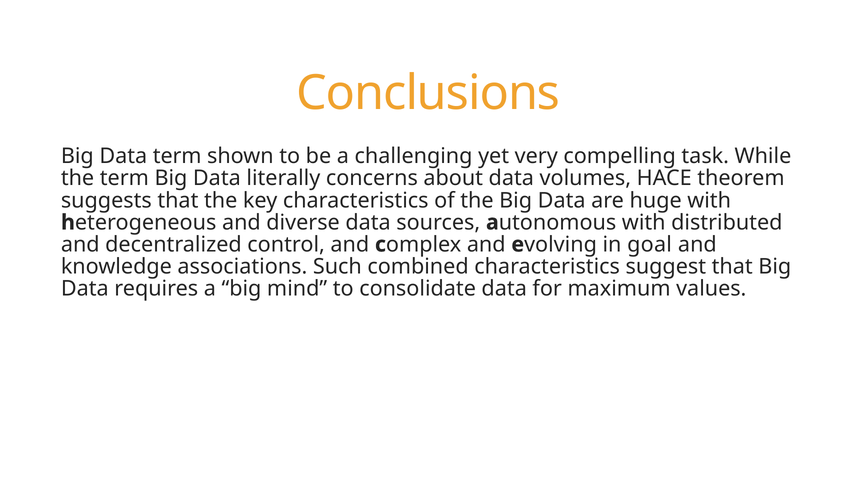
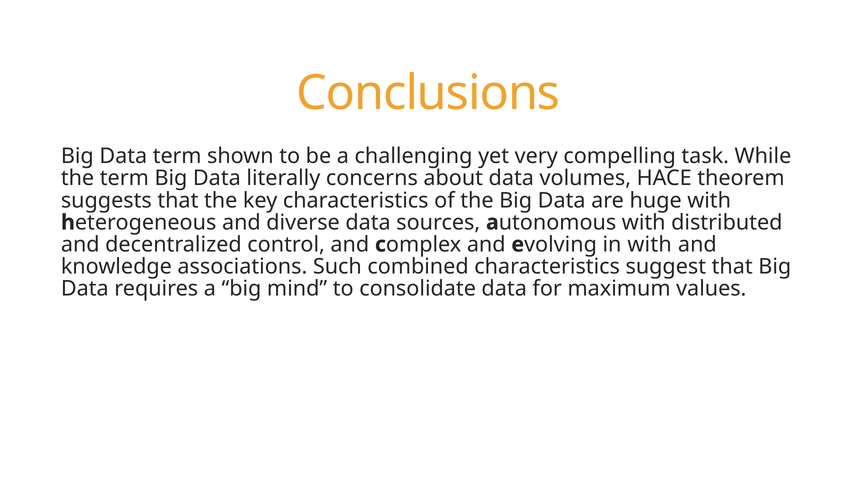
in goal: goal -> with (650, 244)
